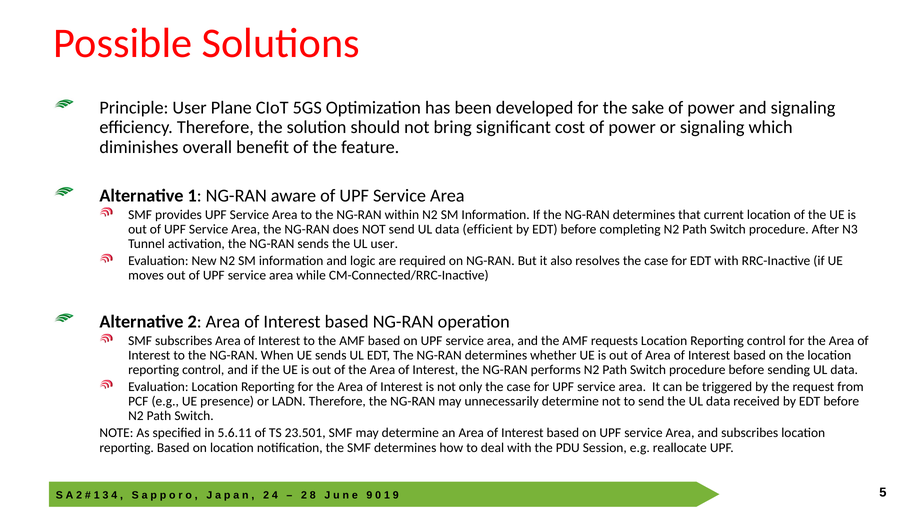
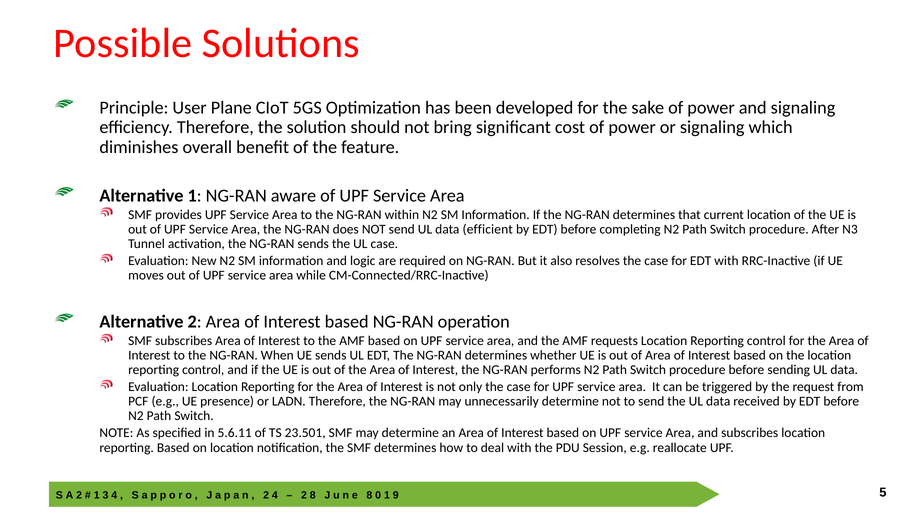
UL user: user -> case (384, 244)
9: 9 -> 8 (369, 496)
